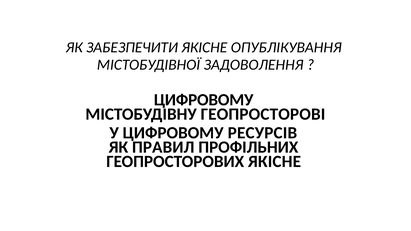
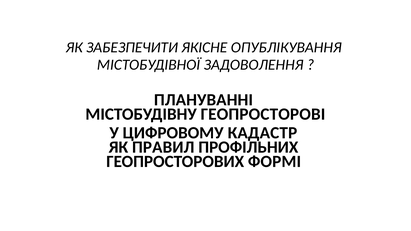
ЦИФРОВОМУ: ЦИФРОВОМУ -> ПЛАНУВАННІ (203, 100)
РЕСУРСІВ: РЕСУРСІВ -> КАДАСТР (262, 133)
ГЕОПРОСТОРОВИХ ЯКІСНЕ: ЯКІСНЕ -> ФОРМІ (275, 162)
